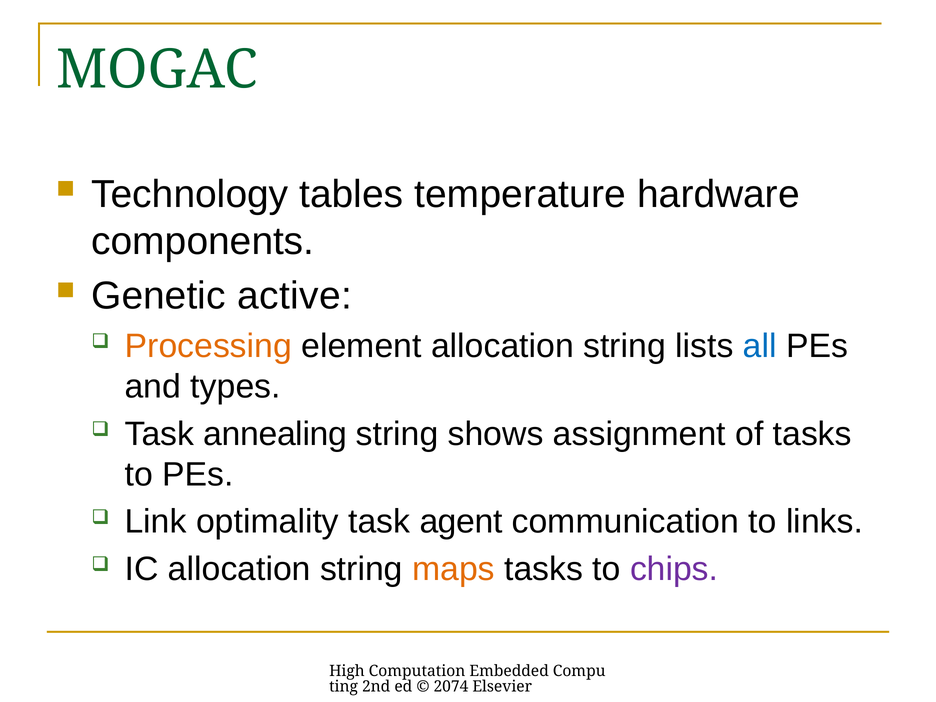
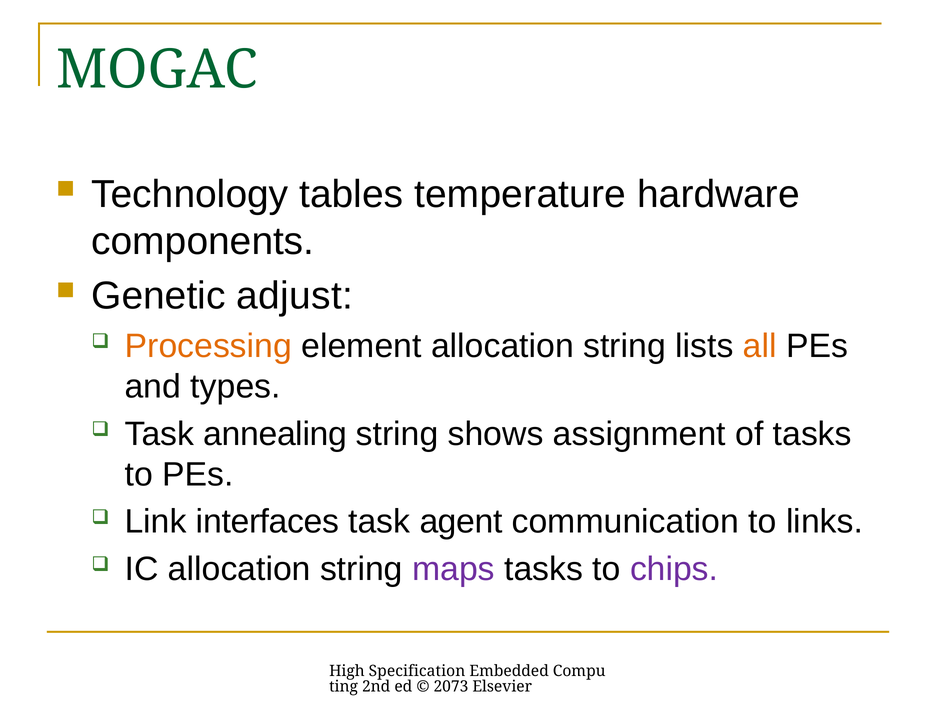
active: active -> adjust (295, 296)
all colour: blue -> orange (760, 346)
optimality: optimality -> interfaces (268, 522)
maps colour: orange -> purple (453, 569)
Computation: Computation -> Specification (417, 671)
2074: 2074 -> 2073 (451, 687)
